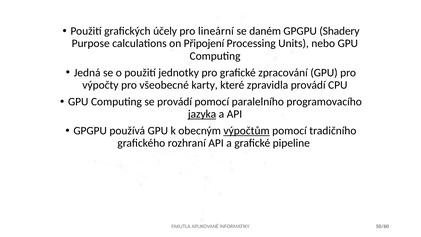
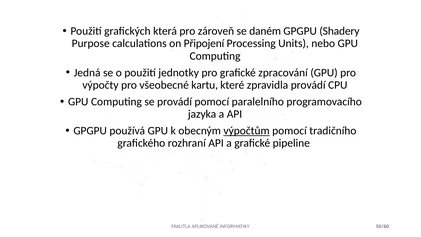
účely: účely -> která (165, 31)
lineární: lineární -> zároveň (216, 31)
karty: karty -> kartu (205, 85)
jazyka underline: present -> none (202, 114)
